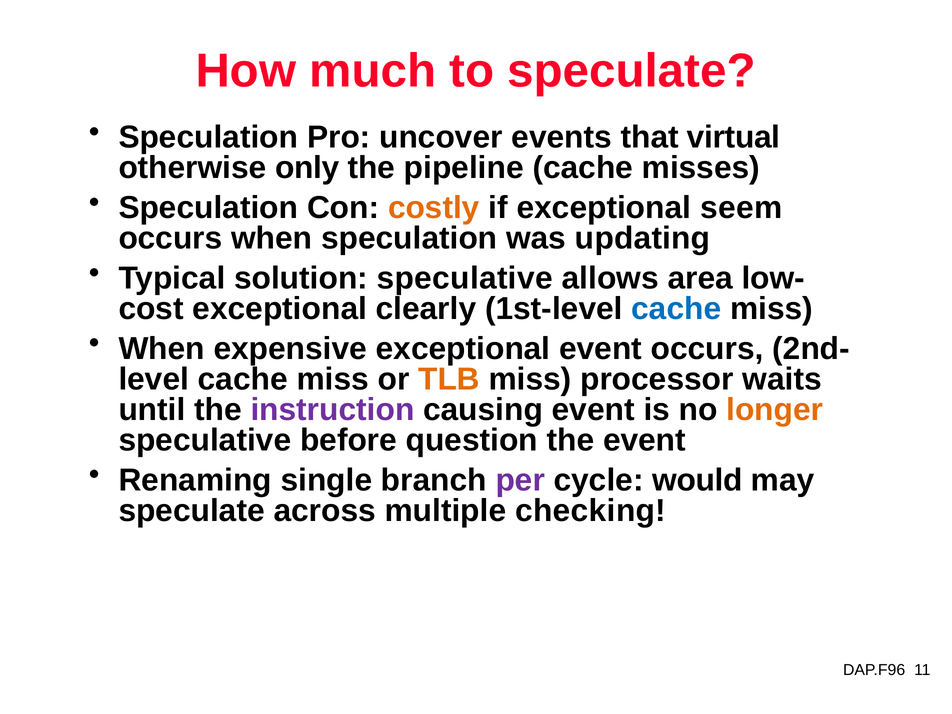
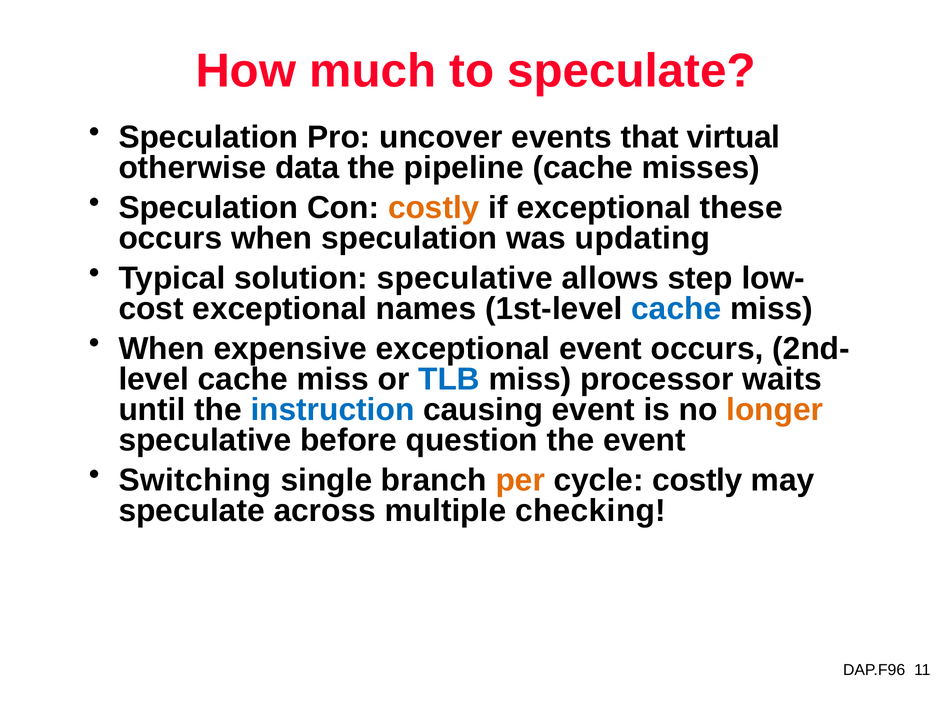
only: only -> data (307, 168)
seem: seem -> these (741, 208)
area: area -> step (700, 278)
clearly: clearly -> names (426, 309)
TLB colour: orange -> blue (449, 379)
instruction colour: purple -> blue (332, 410)
Renaming: Renaming -> Switching (195, 480)
per colour: purple -> orange (520, 480)
cycle would: would -> costly (697, 480)
